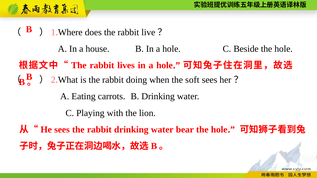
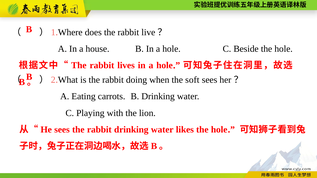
bear: bear -> likes (185, 130)
